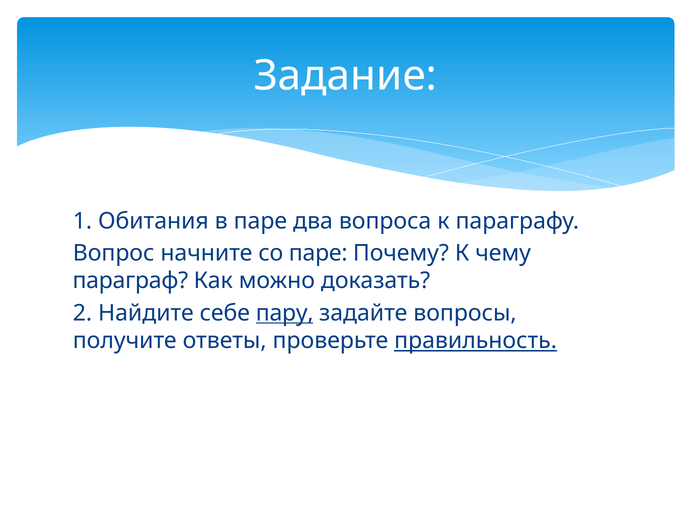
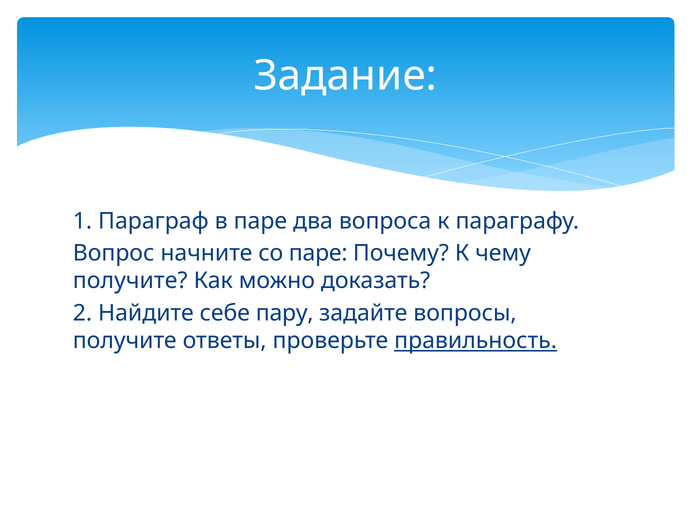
Обитания: Обитания -> Параграф (153, 221)
параграф: параграф -> получите (130, 281)
пару underline: present -> none (285, 313)
